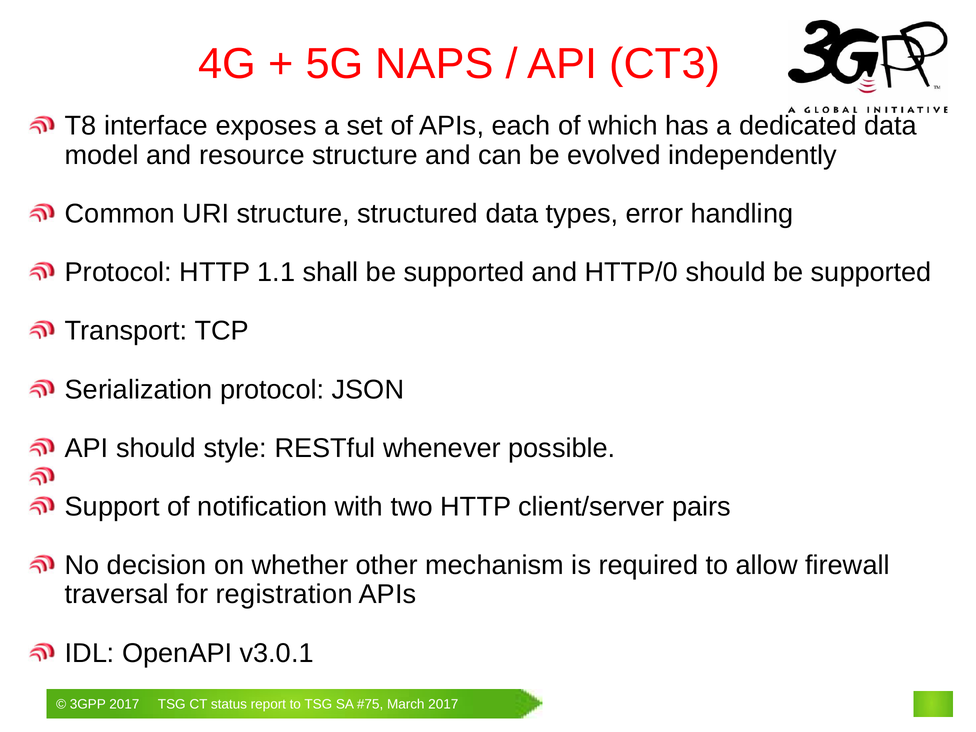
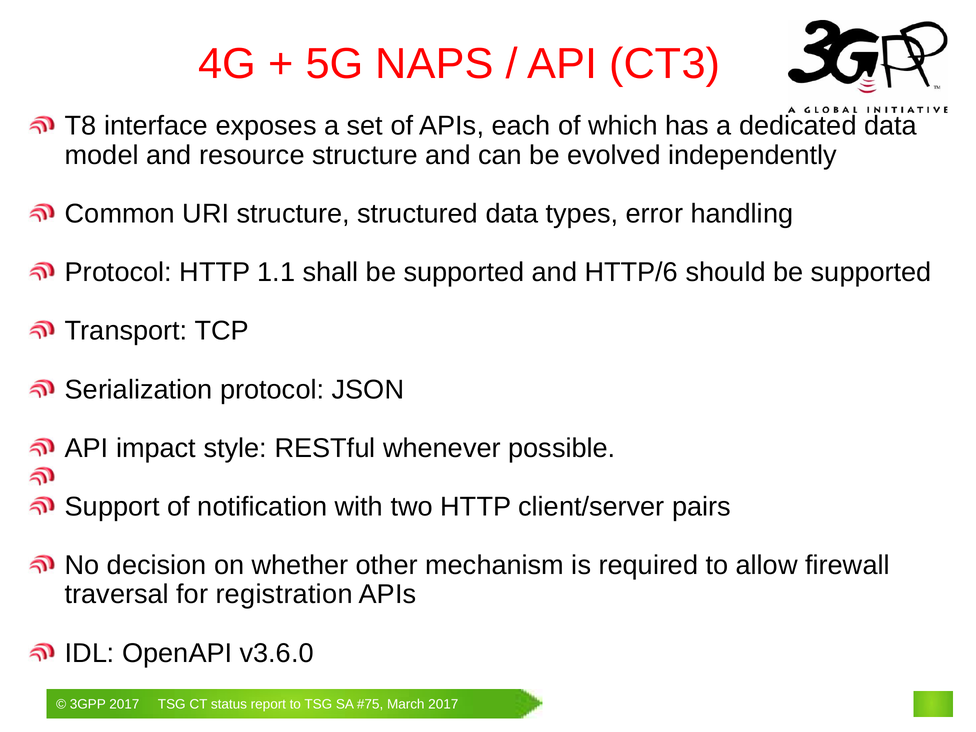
HTTP/0: HTTP/0 -> HTTP/6 (631, 272)
API should: should -> impact (156, 448)
v3.0.1: v3.0.1 -> v3.6.0 (277, 653)
